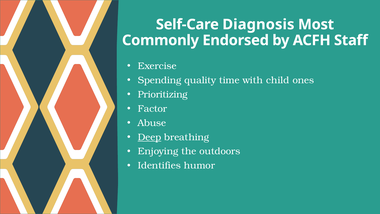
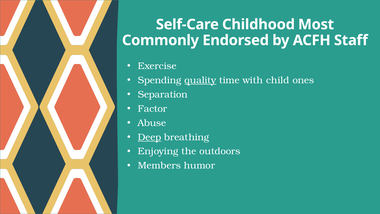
Diagnosis: Diagnosis -> Childhood (259, 24)
quality underline: none -> present (200, 80)
Prioritizing: Prioritizing -> Separation (163, 94)
Identifies: Identifies -> Members (159, 165)
